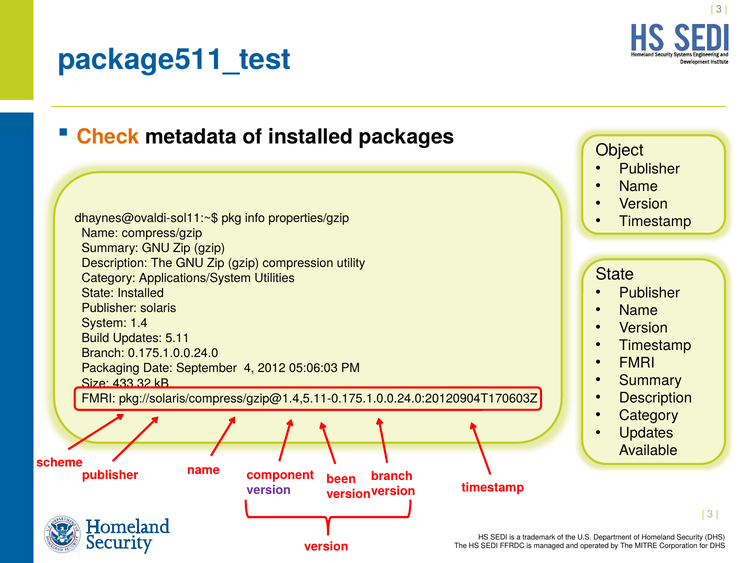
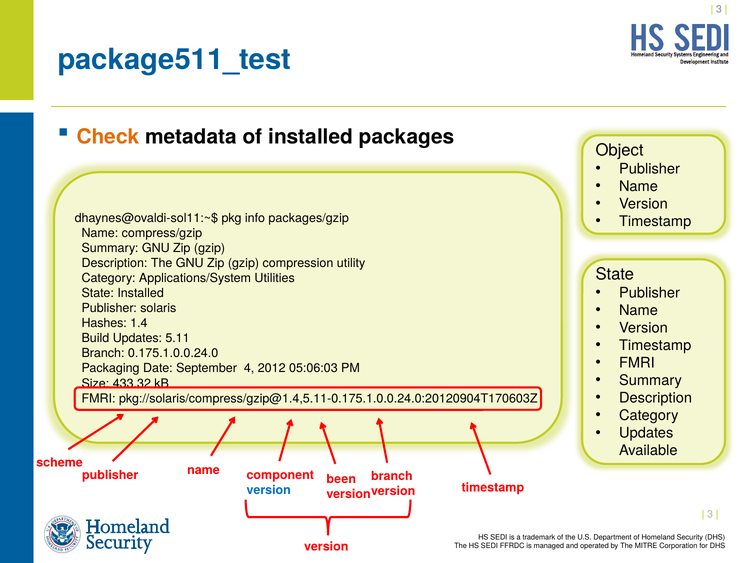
properties/gzip: properties/gzip -> packages/gzip (309, 218)
System: System -> Hashes (104, 323)
version colour: purple -> blue (269, 490)
